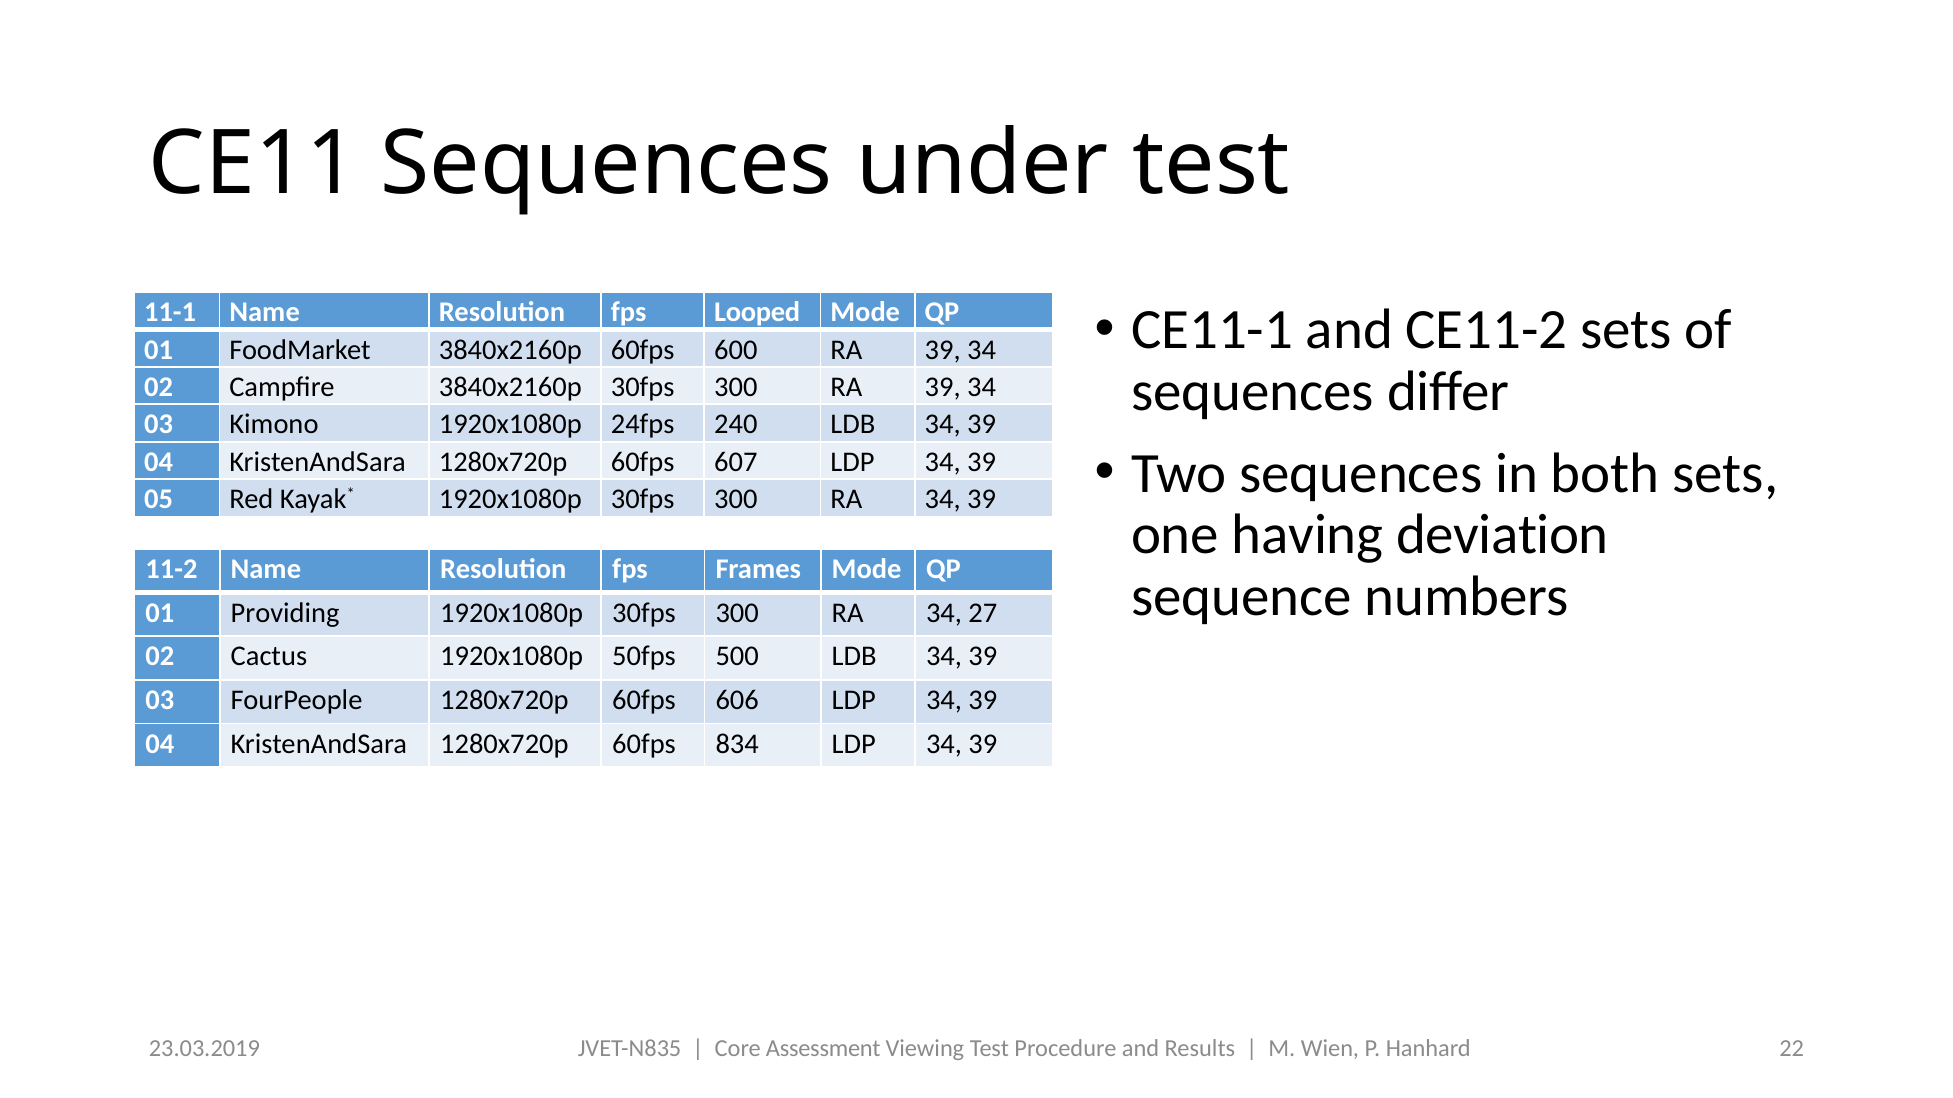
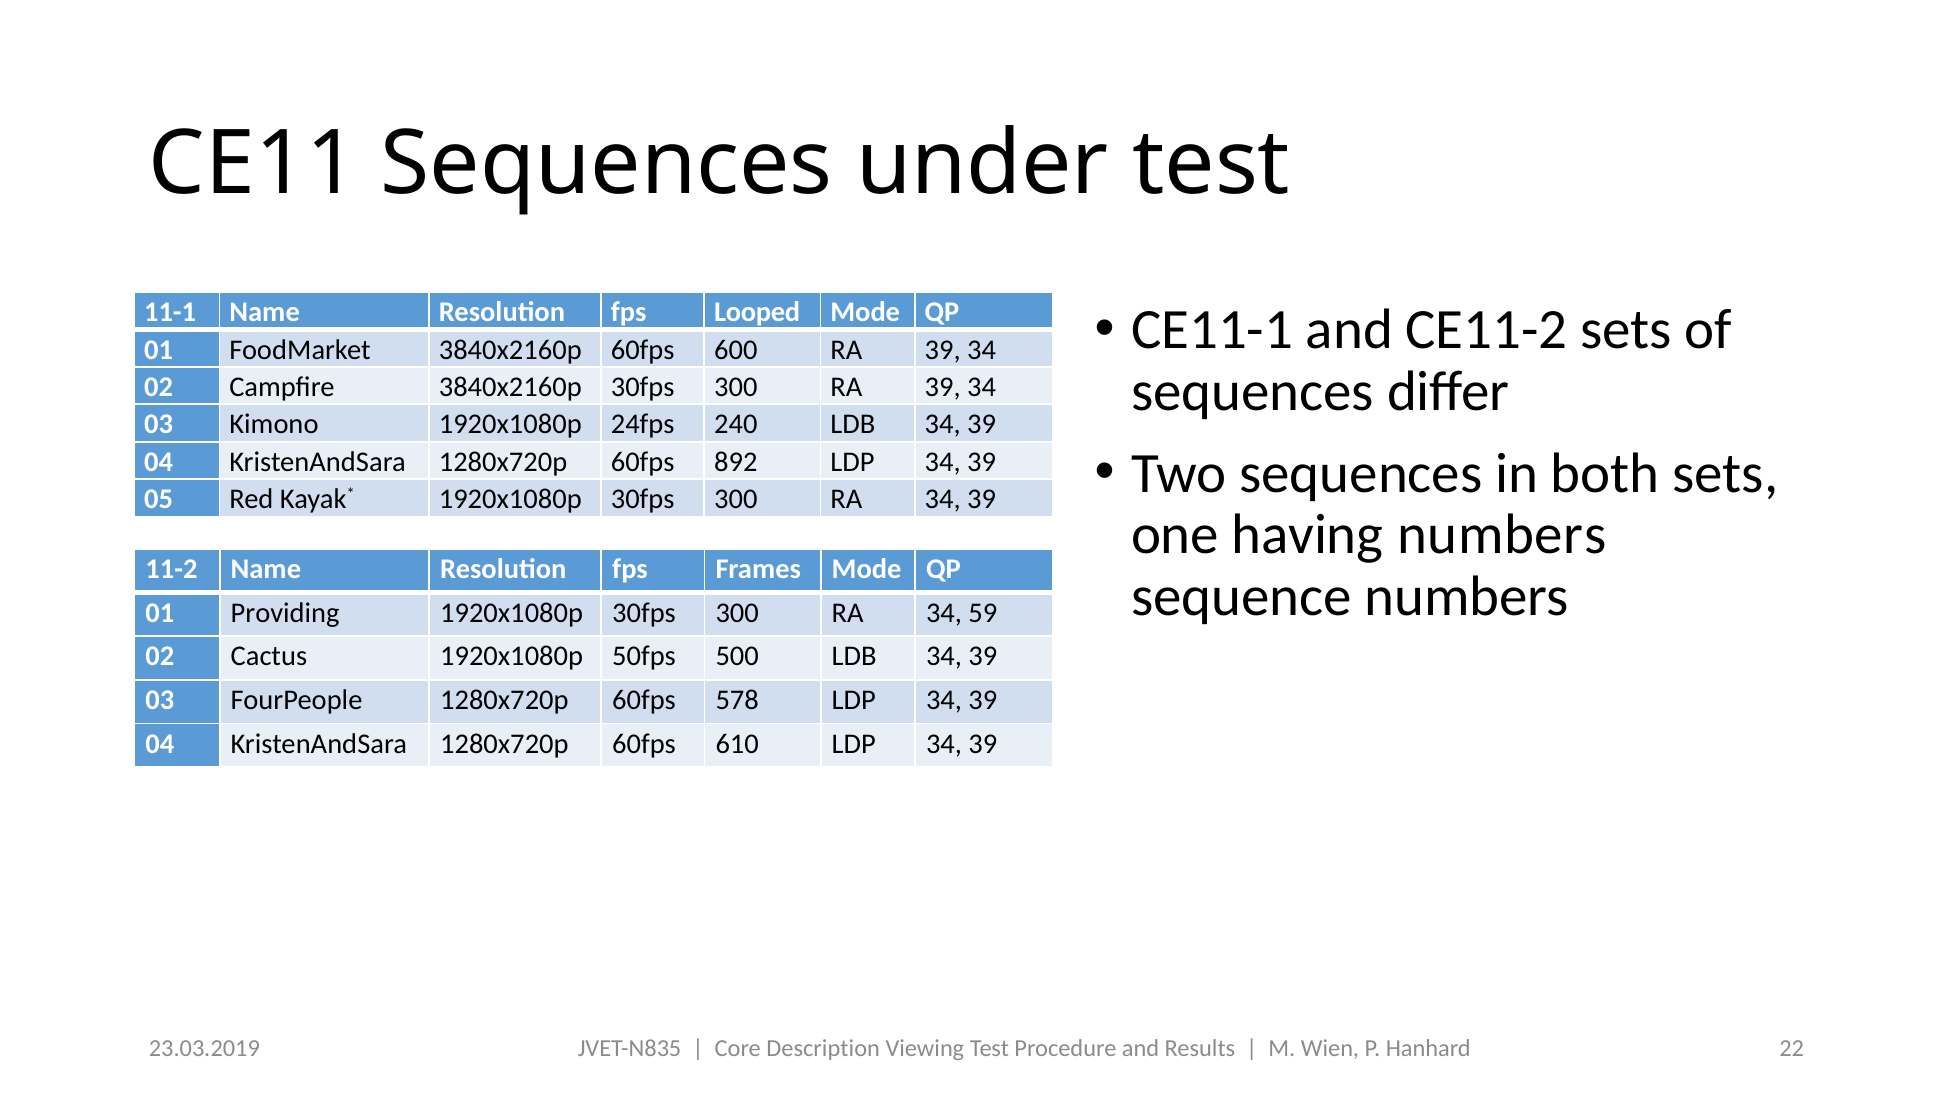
607: 607 -> 892 (736, 462)
having deviation: deviation -> numbers (1502, 535)
27: 27 -> 59 (983, 613)
606: 606 -> 578 (737, 700)
834: 834 -> 610 (737, 744)
Assessment: Assessment -> Description (823, 1049)
